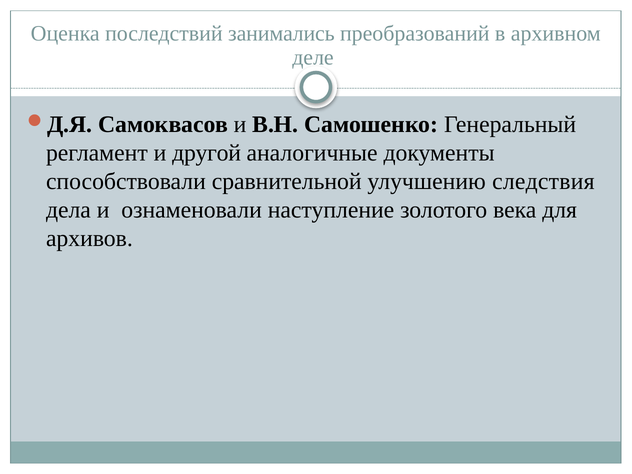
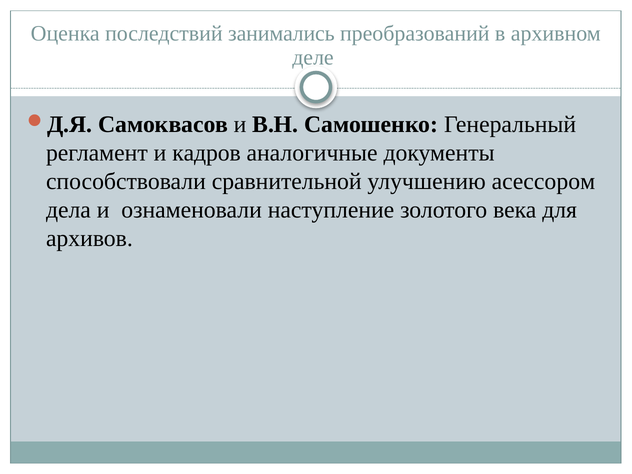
другой: другой -> кадров (207, 153)
следствия: следствия -> асессором (543, 181)
